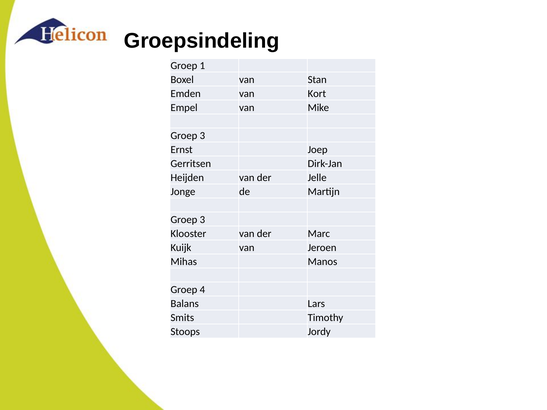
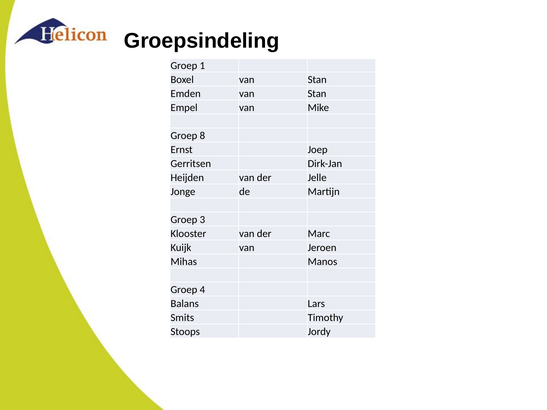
Emden van Kort: Kort -> Stan (317, 94)
3: 3 -> 8 (202, 136)
